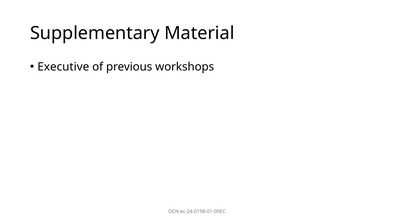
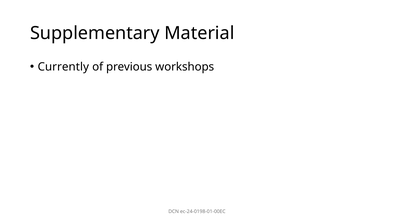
Executive: Executive -> Currently (63, 67)
